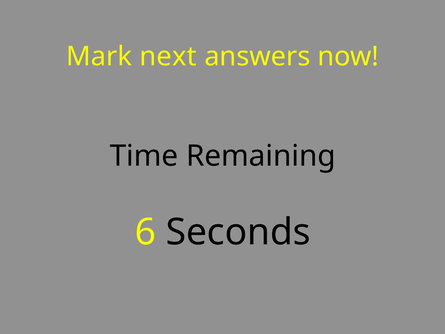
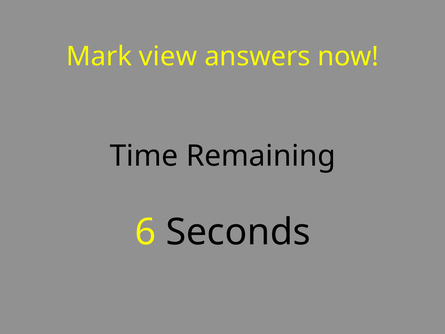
next: next -> view (168, 56)
